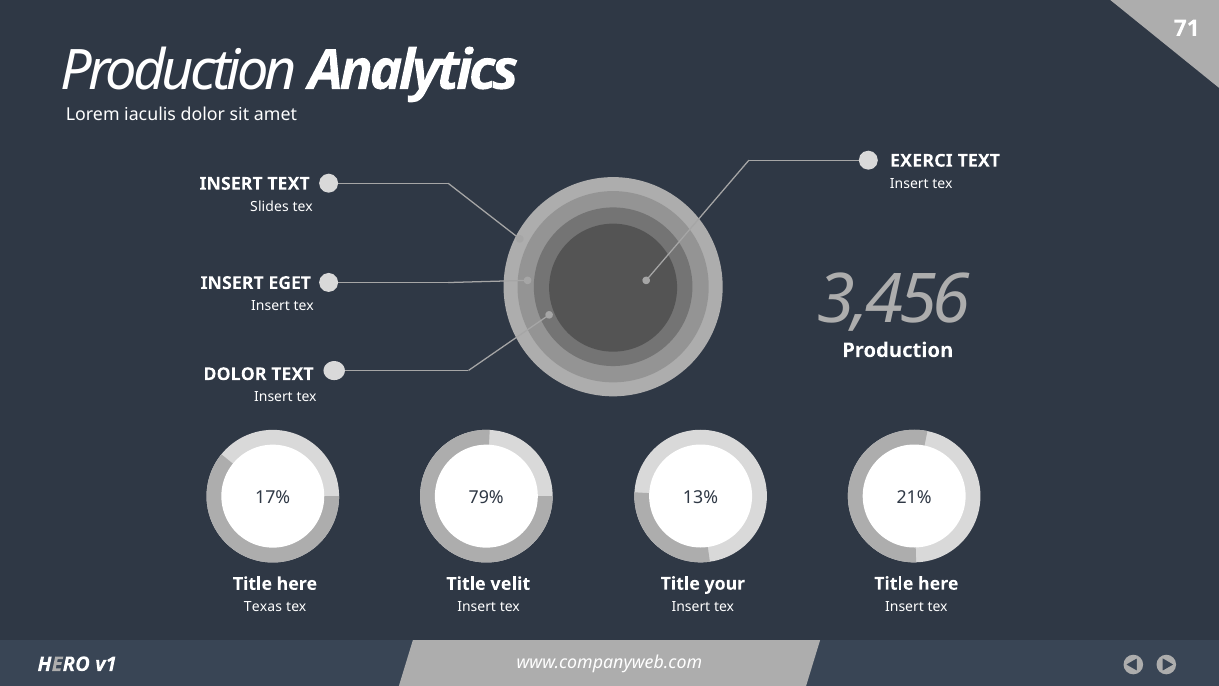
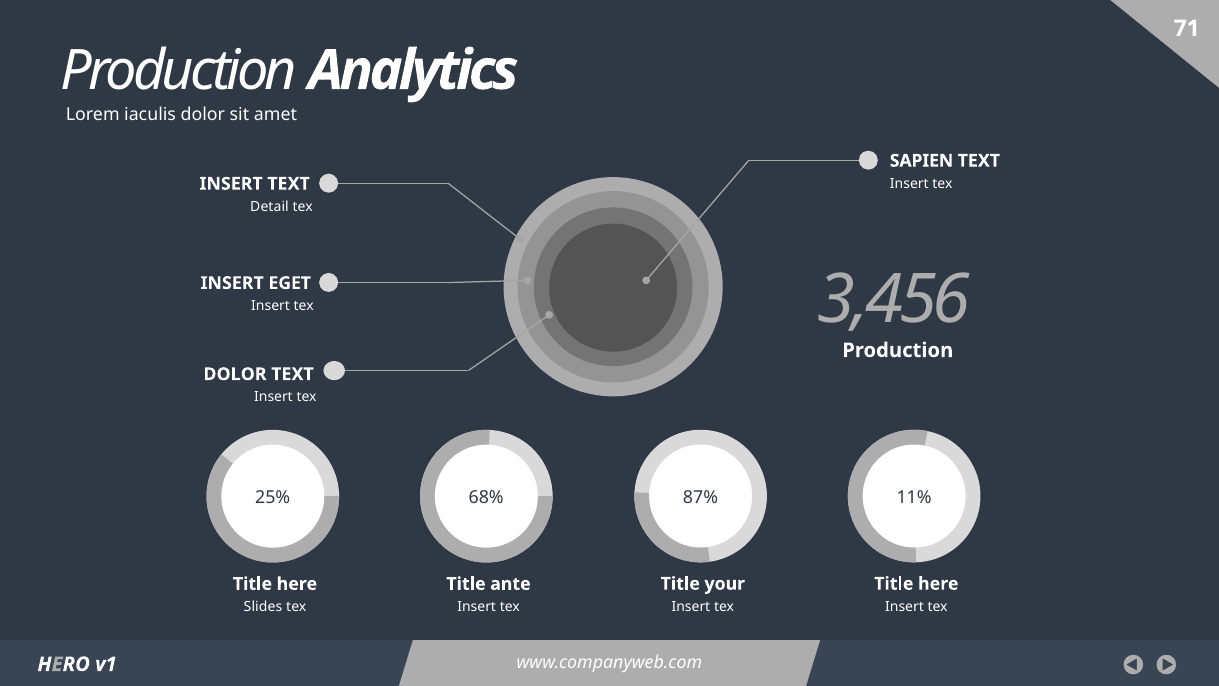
EXERCI: EXERCI -> SAPIEN (922, 161)
Slides: Slides -> Detail (270, 207)
13%: 13% -> 87% (701, 497)
21%: 21% -> 11% (914, 497)
17%: 17% -> 25% (273, 497)
79%: 79% -> 68% (486, 497)
velit: velit -> ante (510, 584)
Texas: Texas -> Slides (263, 606)
